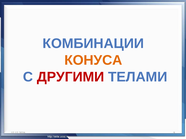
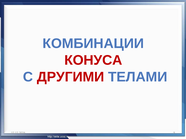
КОНУСА colour: orange -> red (93, 60)
